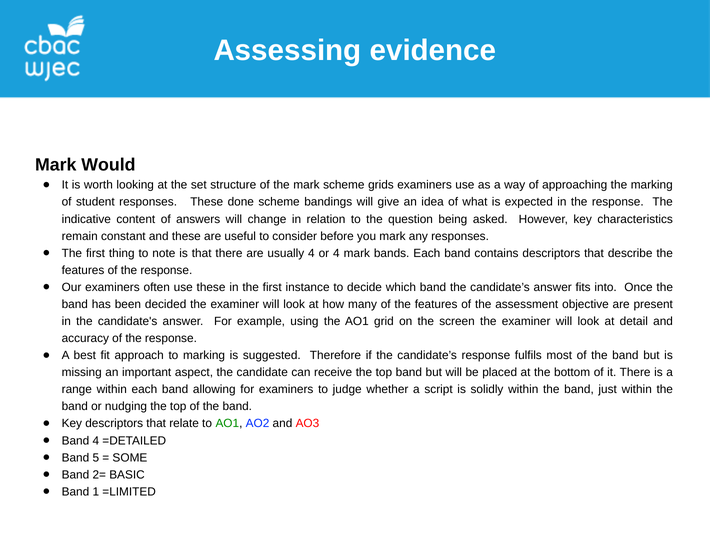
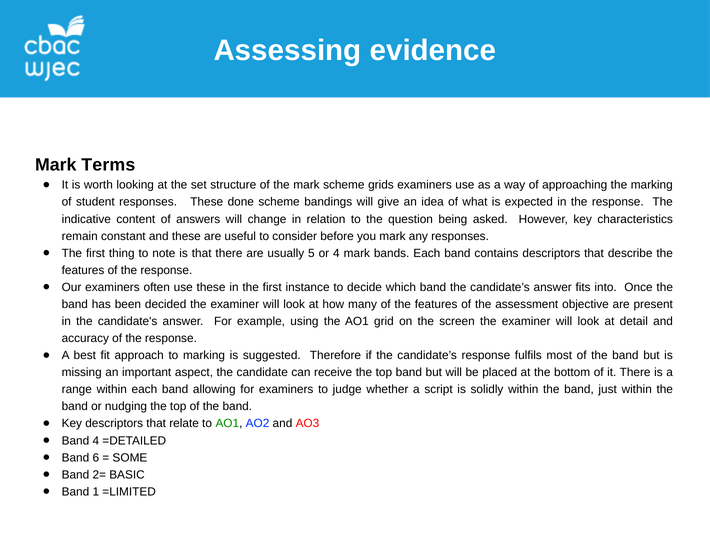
Would: Would -> Terms (108, 165)
usually 4: 4 -> 5 (311, 253)
5: 5 -> 6 (96, 457)
